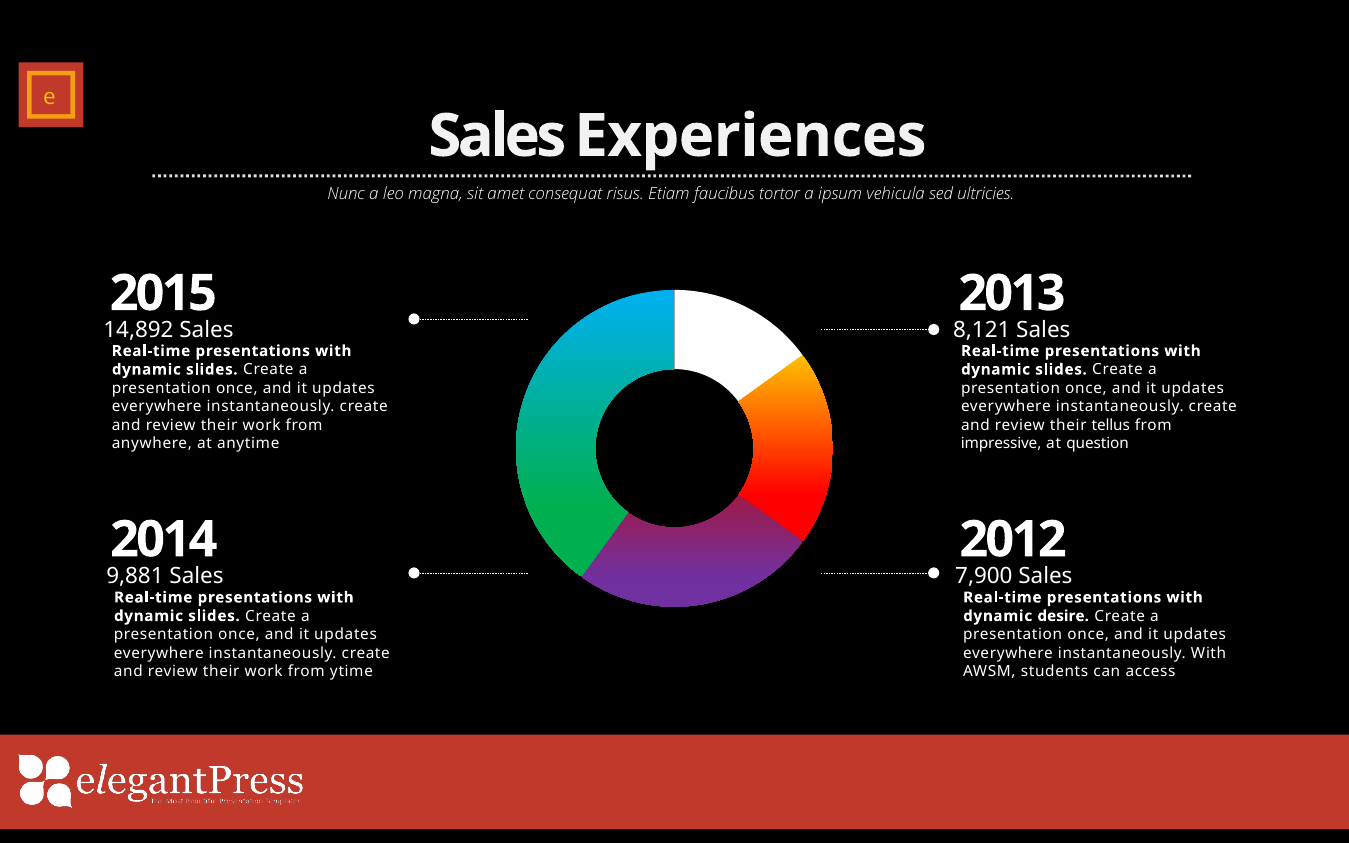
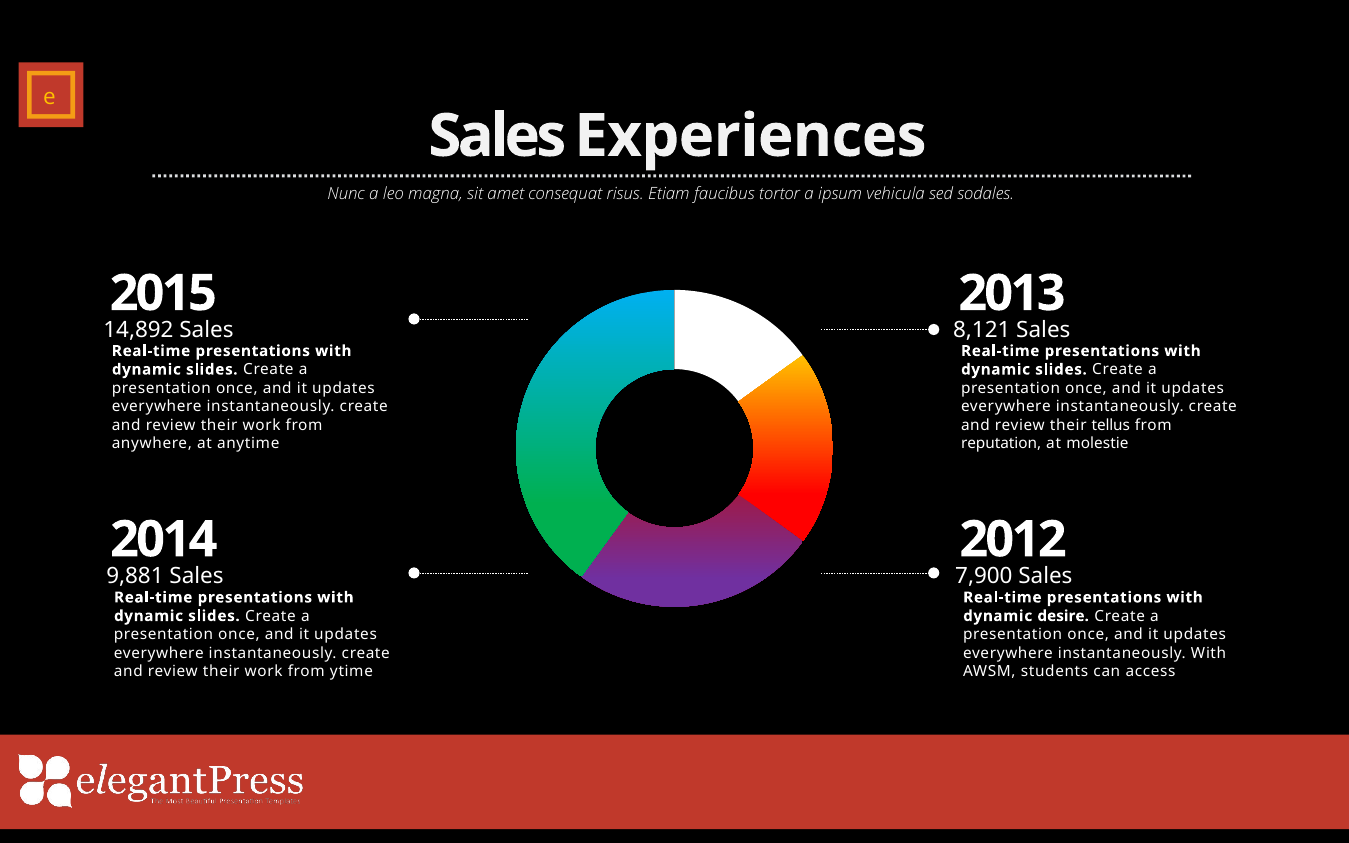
ultricies: ultricies -> sodales (986, 194)
impressive: impressive -> reputation (1001, 444)
question: question -> molestie (1097, 444)
